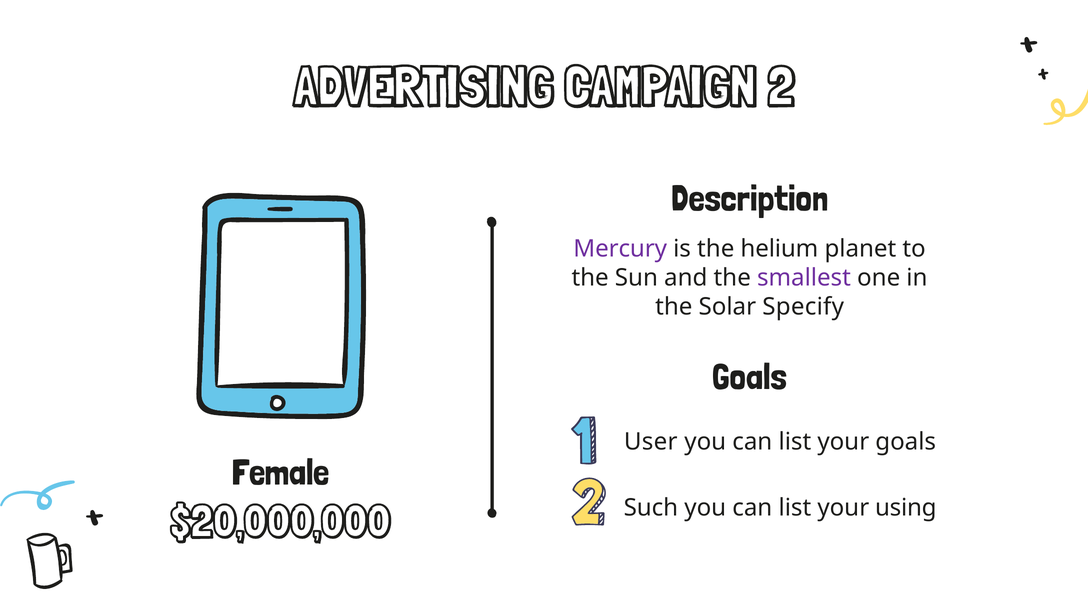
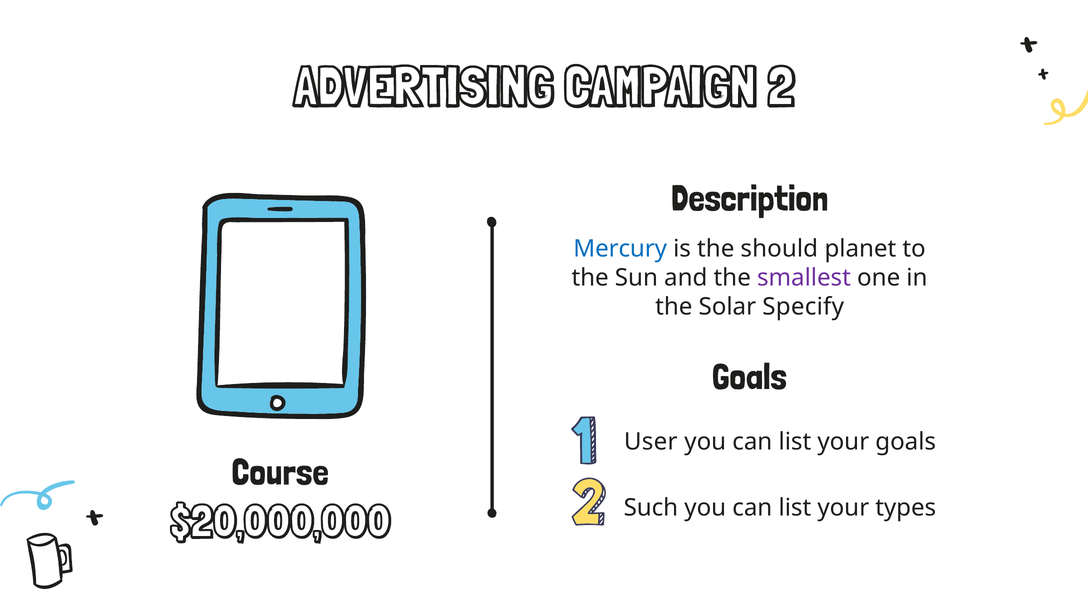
Mercury colour: purple -> blue (620, 249)
helium: helium -> should (779, 249)
Female: Female -> Course (280, 473)
using: using -> types (906, 508)
